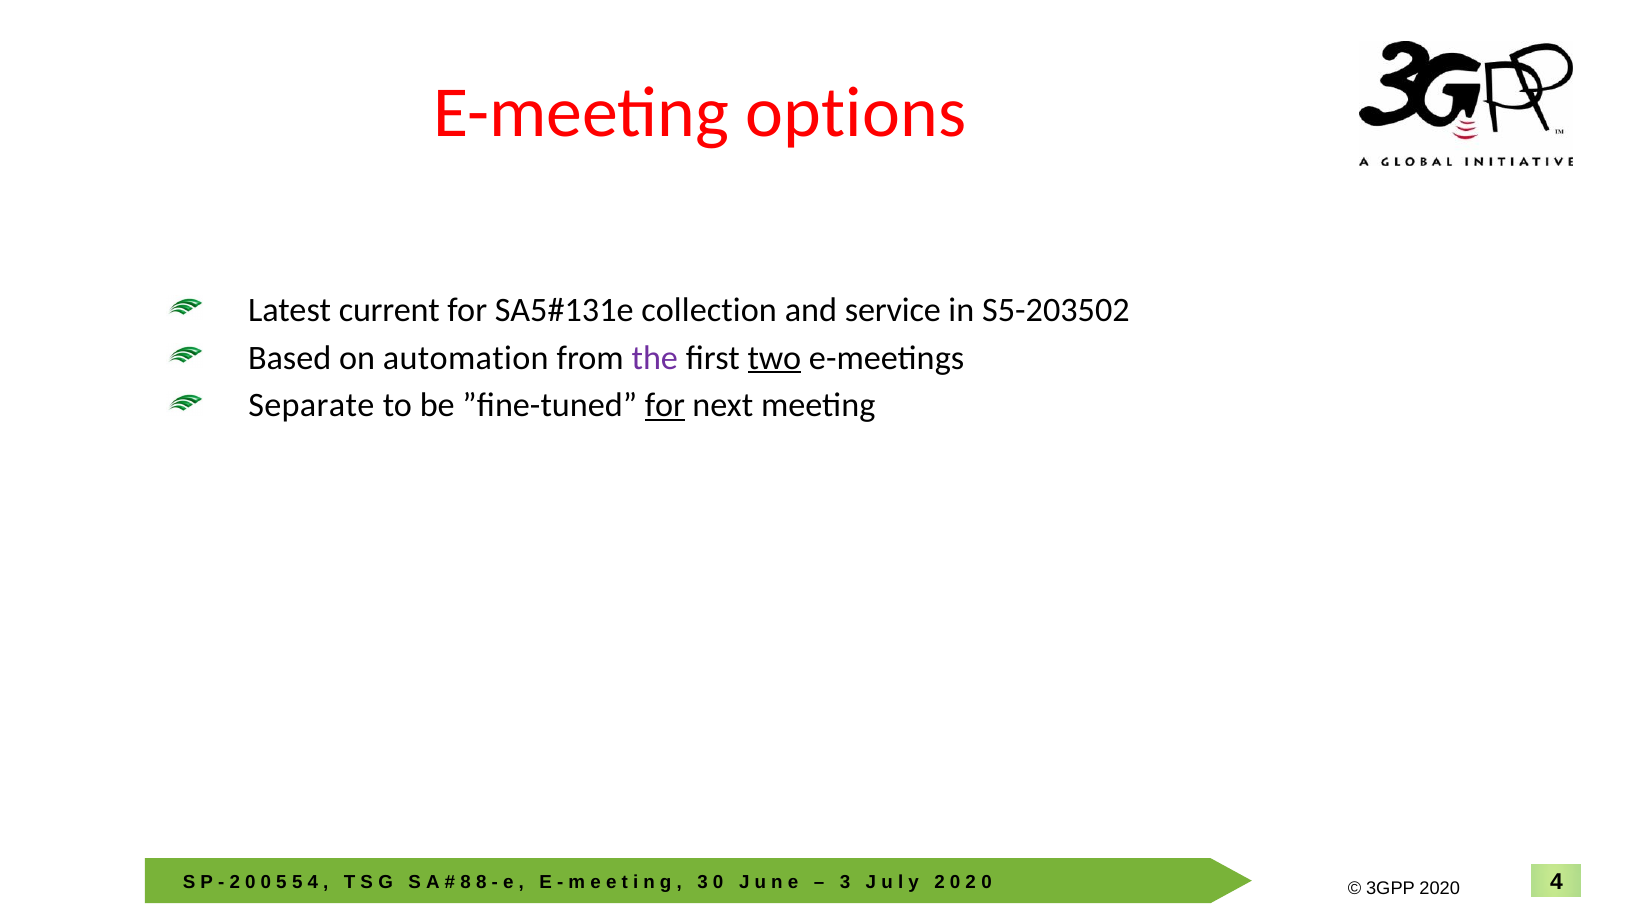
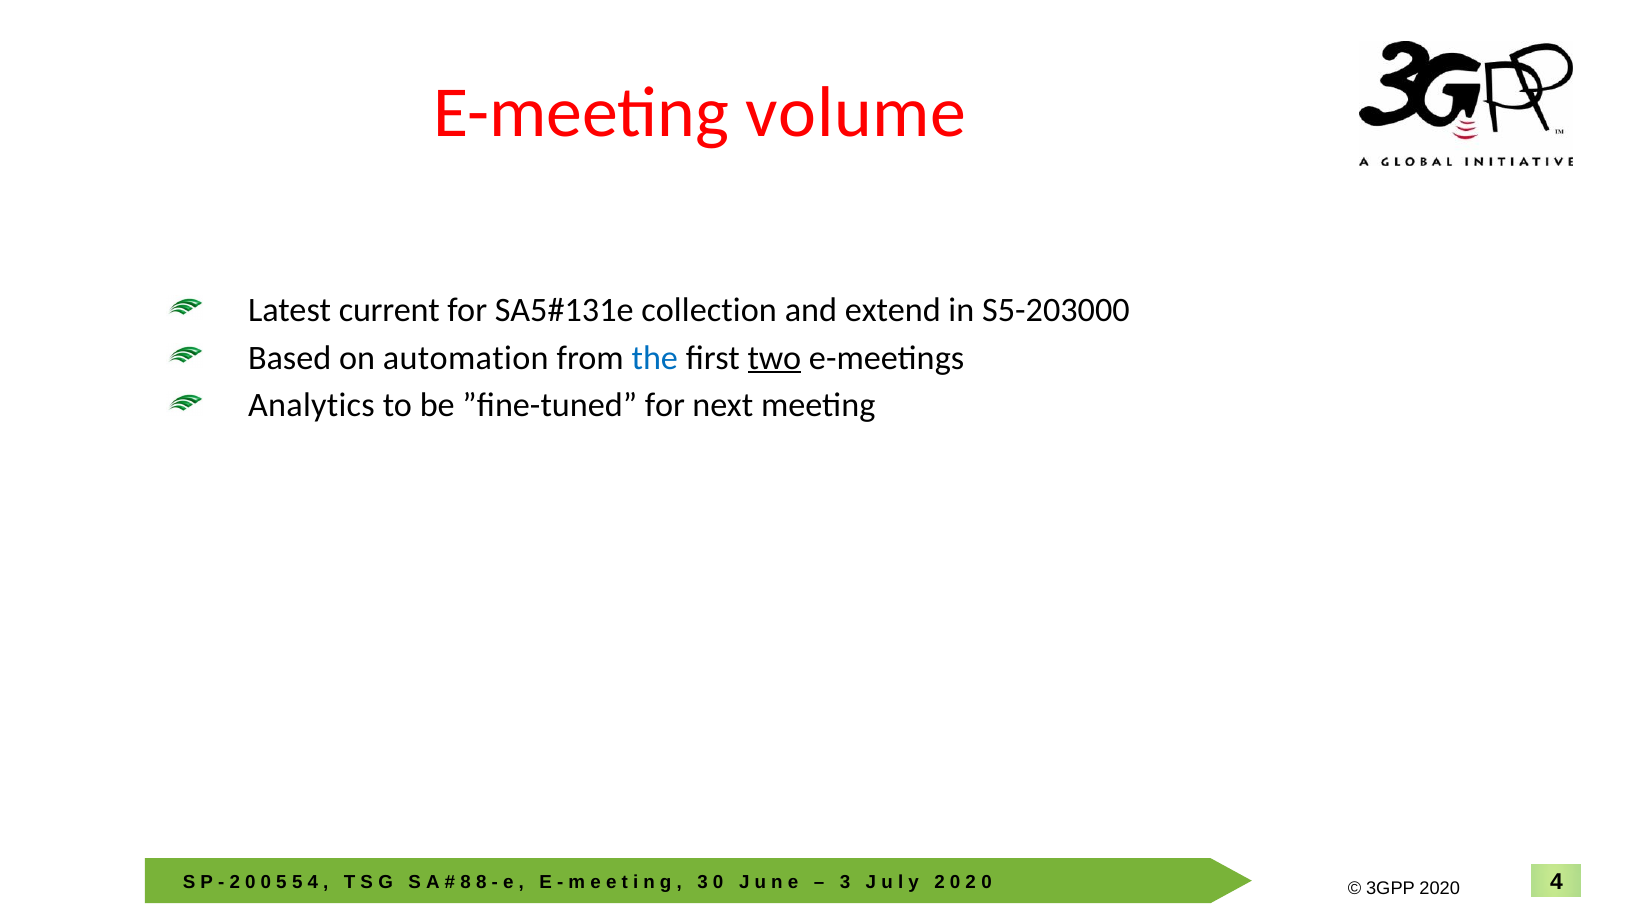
options: options -> volume (856, 113)
service: service -> extend (893, 310)
S5-203502: S5-203502 -> S5-203000 (1056, 310)
the colour: purple -> blue (655, 358)
Separate: Separate -> Analytics (311, 406)
for underline: present -> none (665, 406)
